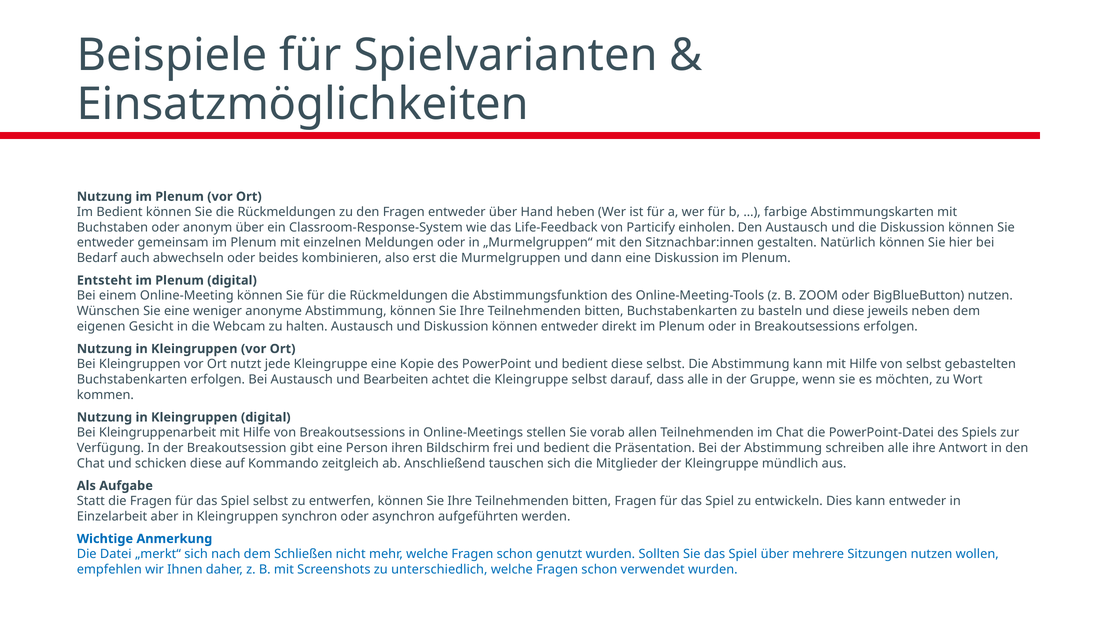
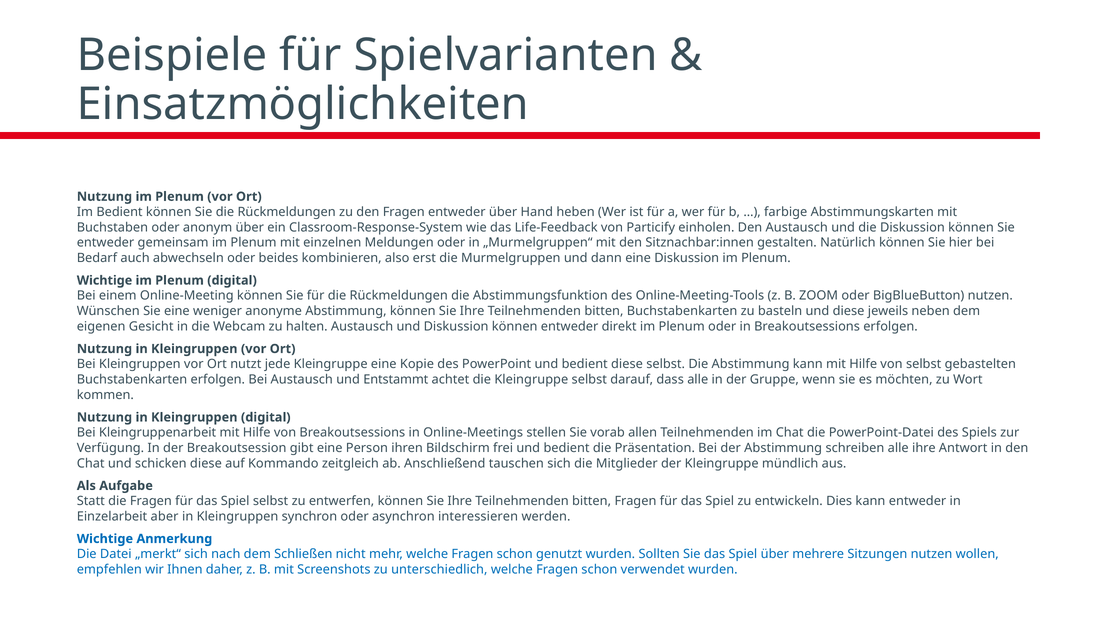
Entsteht: Entsteht -> Wichtige (105, 281)
Bearbeiten: Bearbeiten -> Entstammt (396, 380)
aufgeführten: aufgeführten -> interessieren (478, 517)
